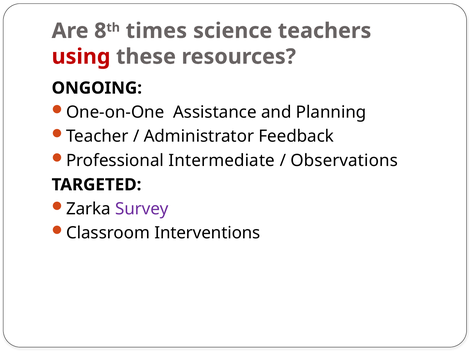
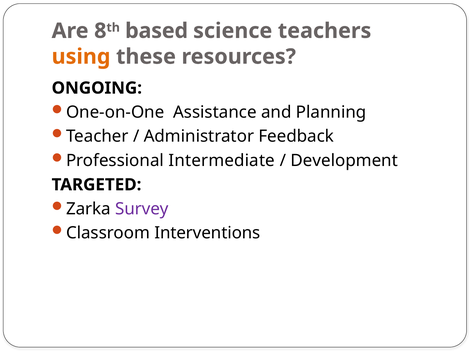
times: times -> based (157, 31)
using colour: red -> orange (81, 57)
Observations: Observations -> Development (344, 161)
